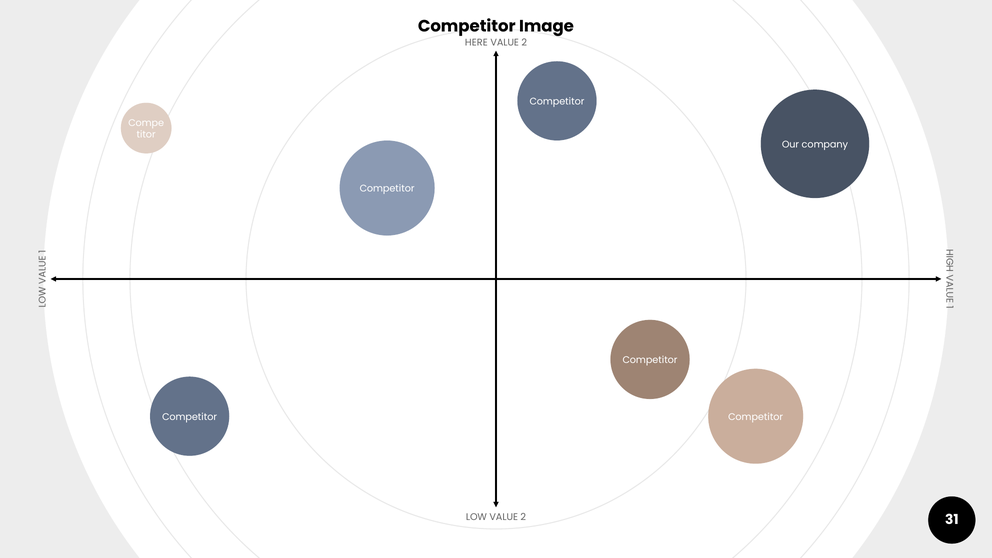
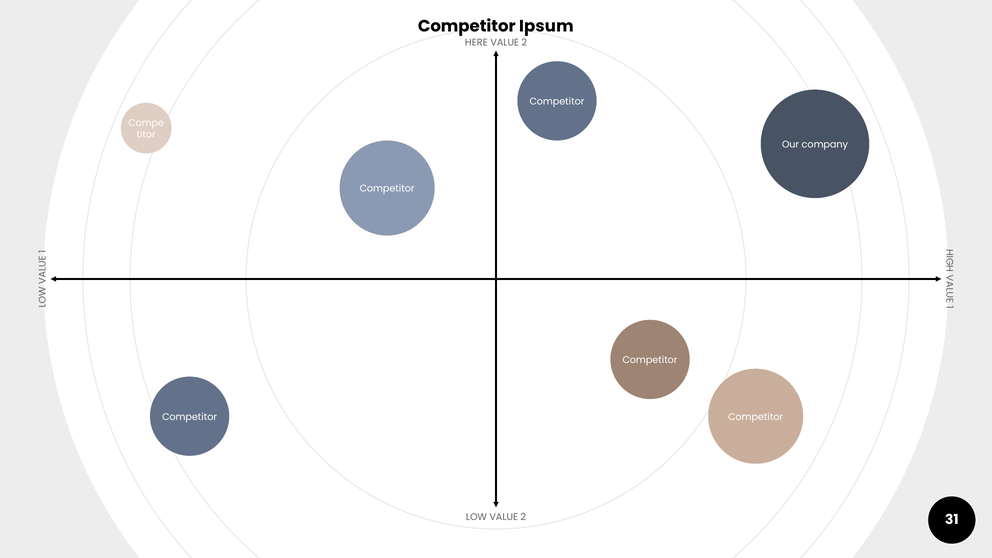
Image: Image -> Ipsum (546, 26)
